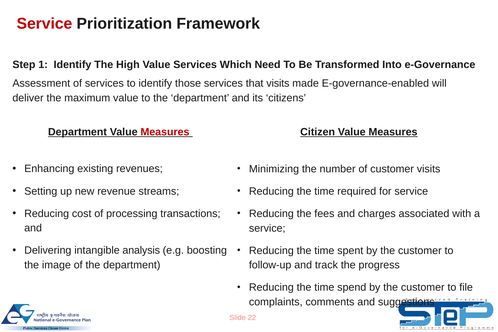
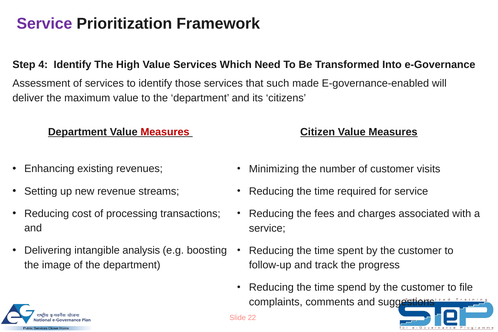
Service colour: red -> purple (44, 24)
1: 1 -> 4 (43, 65)
that visits: visits -> such (278, 83)
